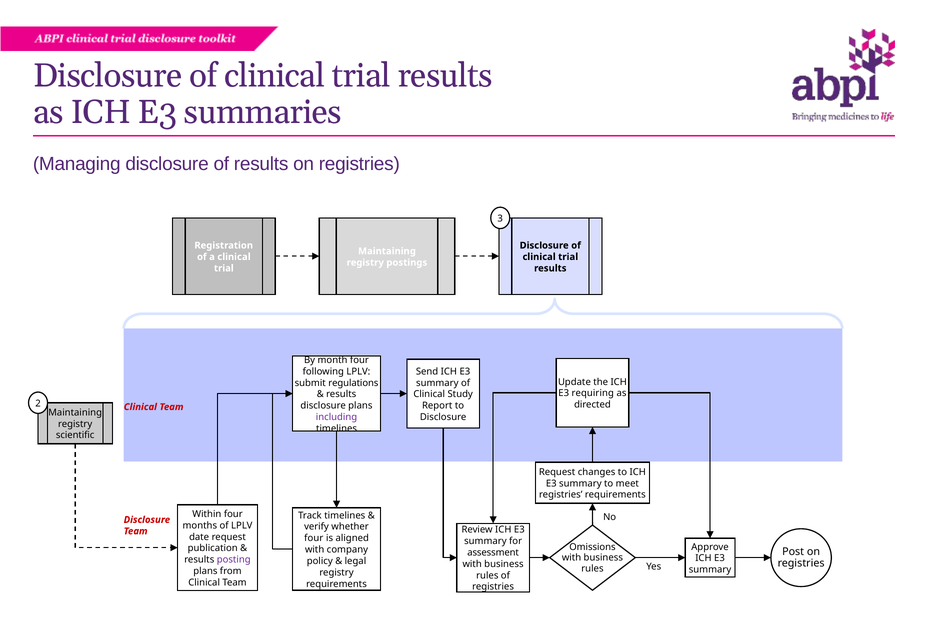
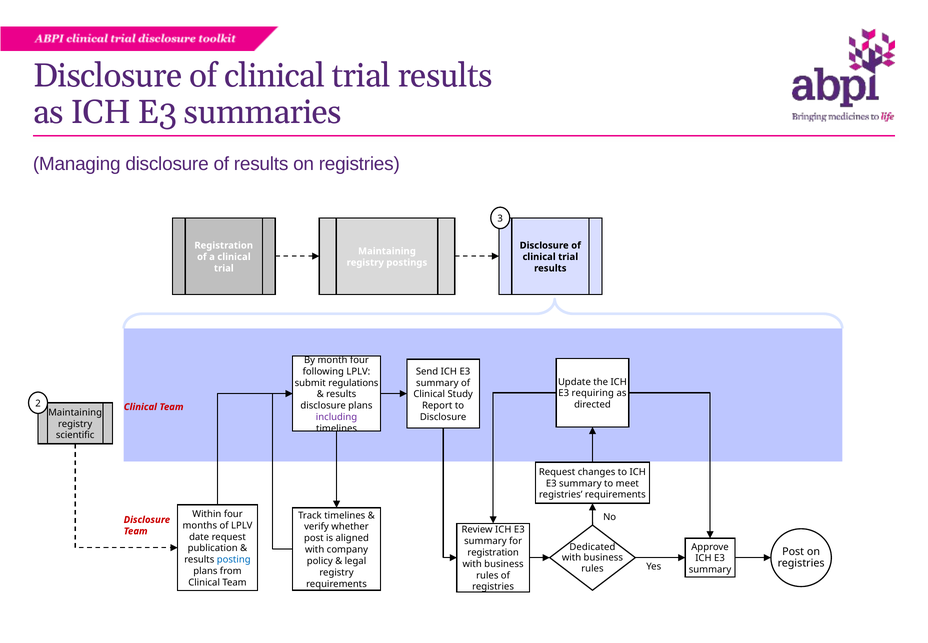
four: four -> post (314, 538)
Omissions: Omissions -> Dedicated (592, 546)
assessment: assessment -> registration (493, 552)
posting colour: purple -> blue (234, 559)
